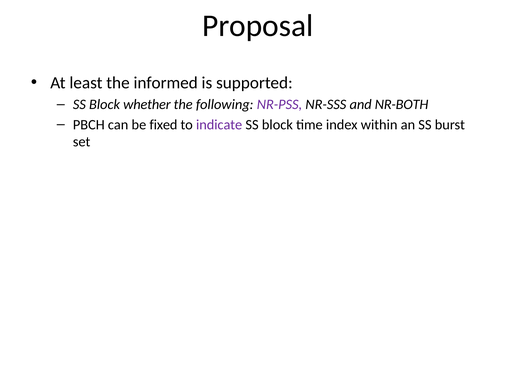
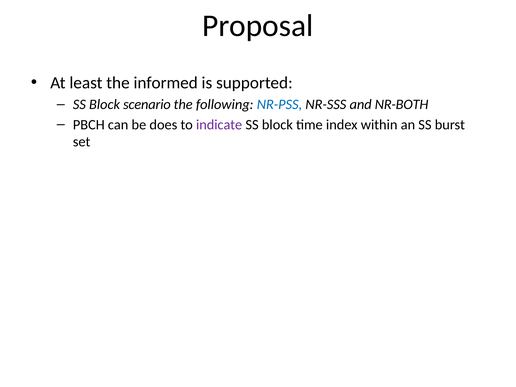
whether: whether -> scenario (147, 105)
NR-PSS colour: purple -> blue (279, 105)
fixed: fixed -> does (163, 125)
